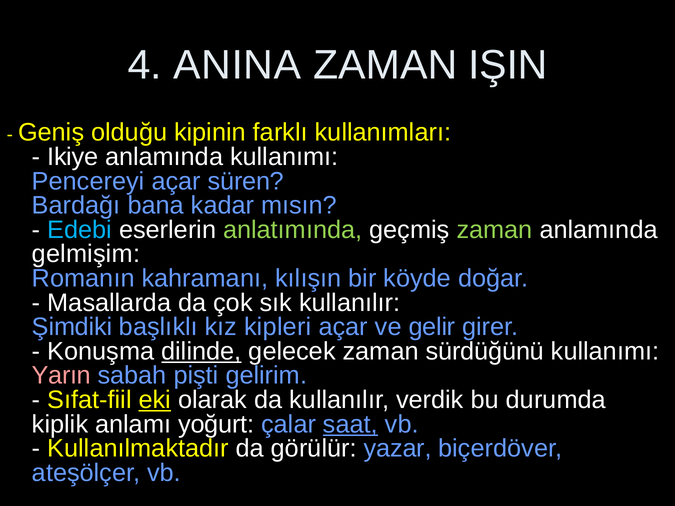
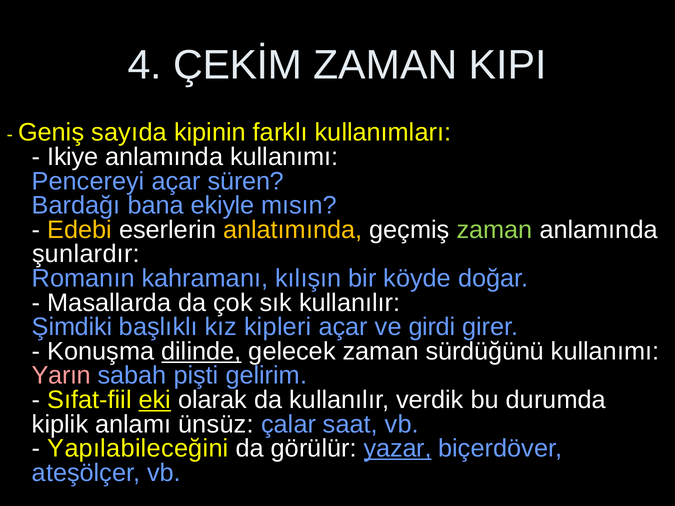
ANINA: ANINA -> ÇEKİM (238, 65)
IŞIN: IŞIN -> KIPI (508, 65)
olduğu: olduğu -> sayıda (129, 133)
kadar: kadar -> ekiyle (223, 206)
Edebi colour: light blue -> yellow (80, 230)
anlatımında colour: light green -> yellow (293, 230)
gelmişim: gelmişim -> şunlardır (86, 254)
gelir: gelir -> girdi (432, 327)
yoğurt: yoğurt -> ünsüz (216, 424)
saat underline: present -> none (350, 424)
Kullanılmaktadır: Kullanılmaktadır -> Yapılabileceğini (138, 449)
yazar underline: none -> present (398, 449)
